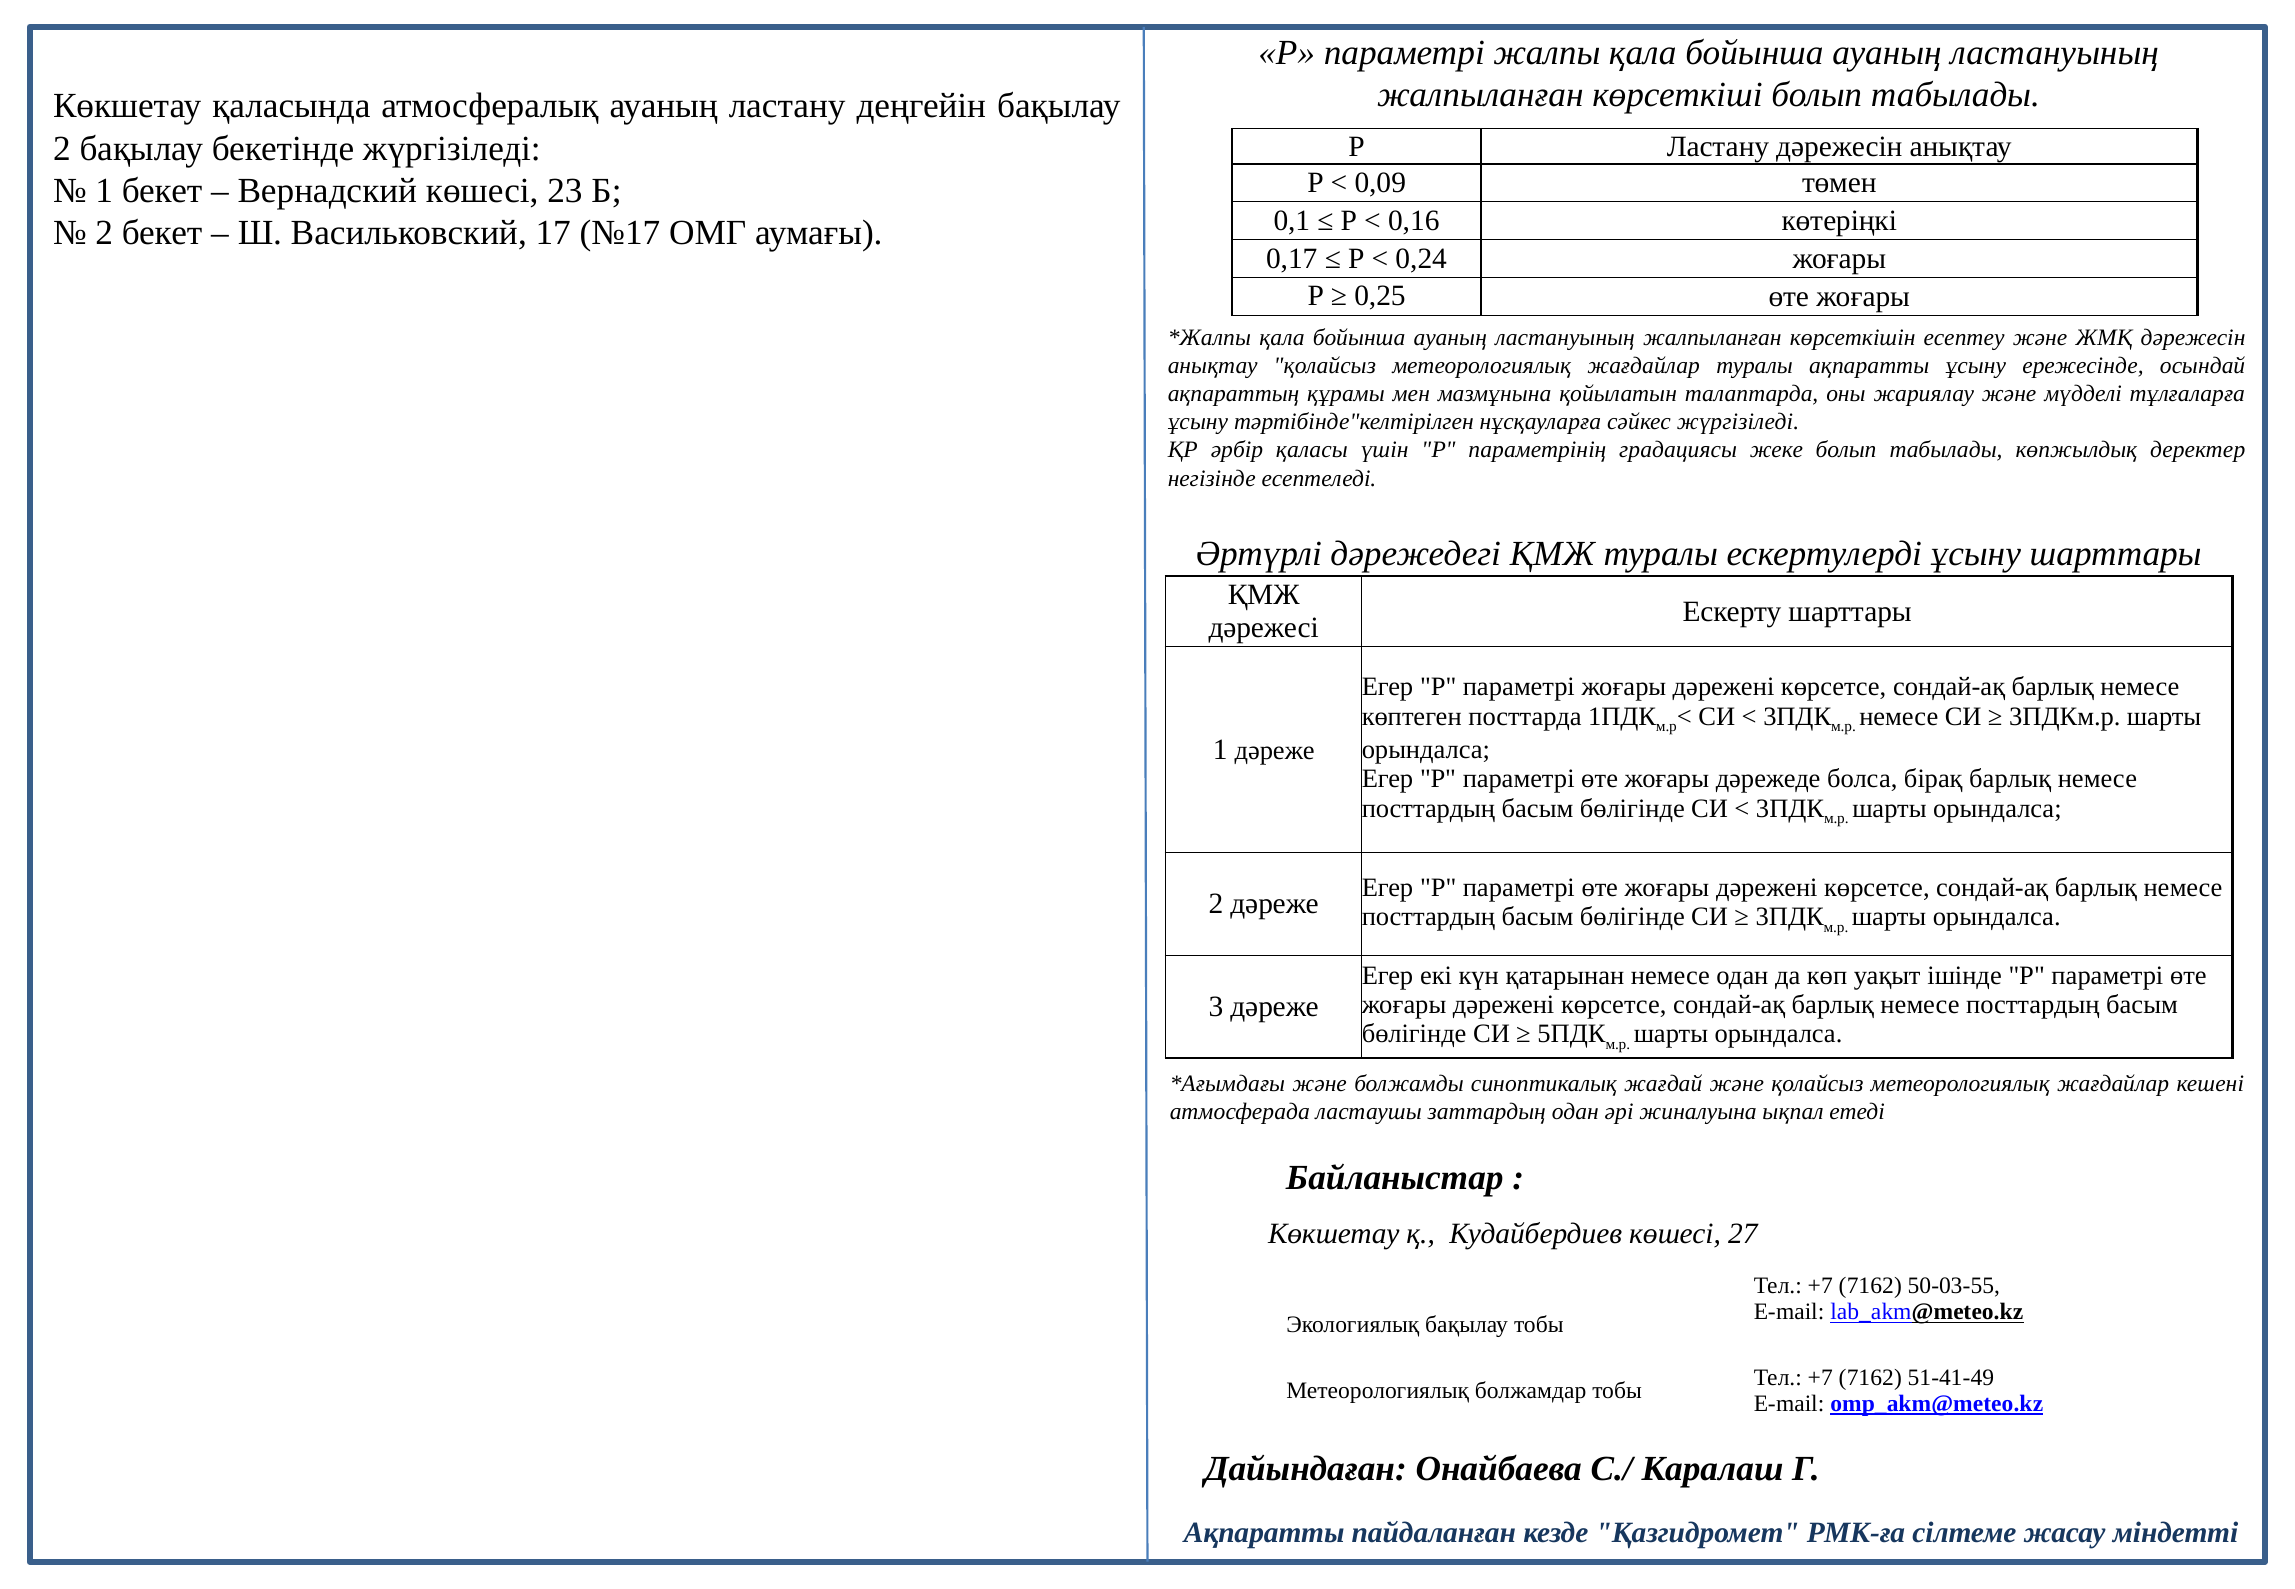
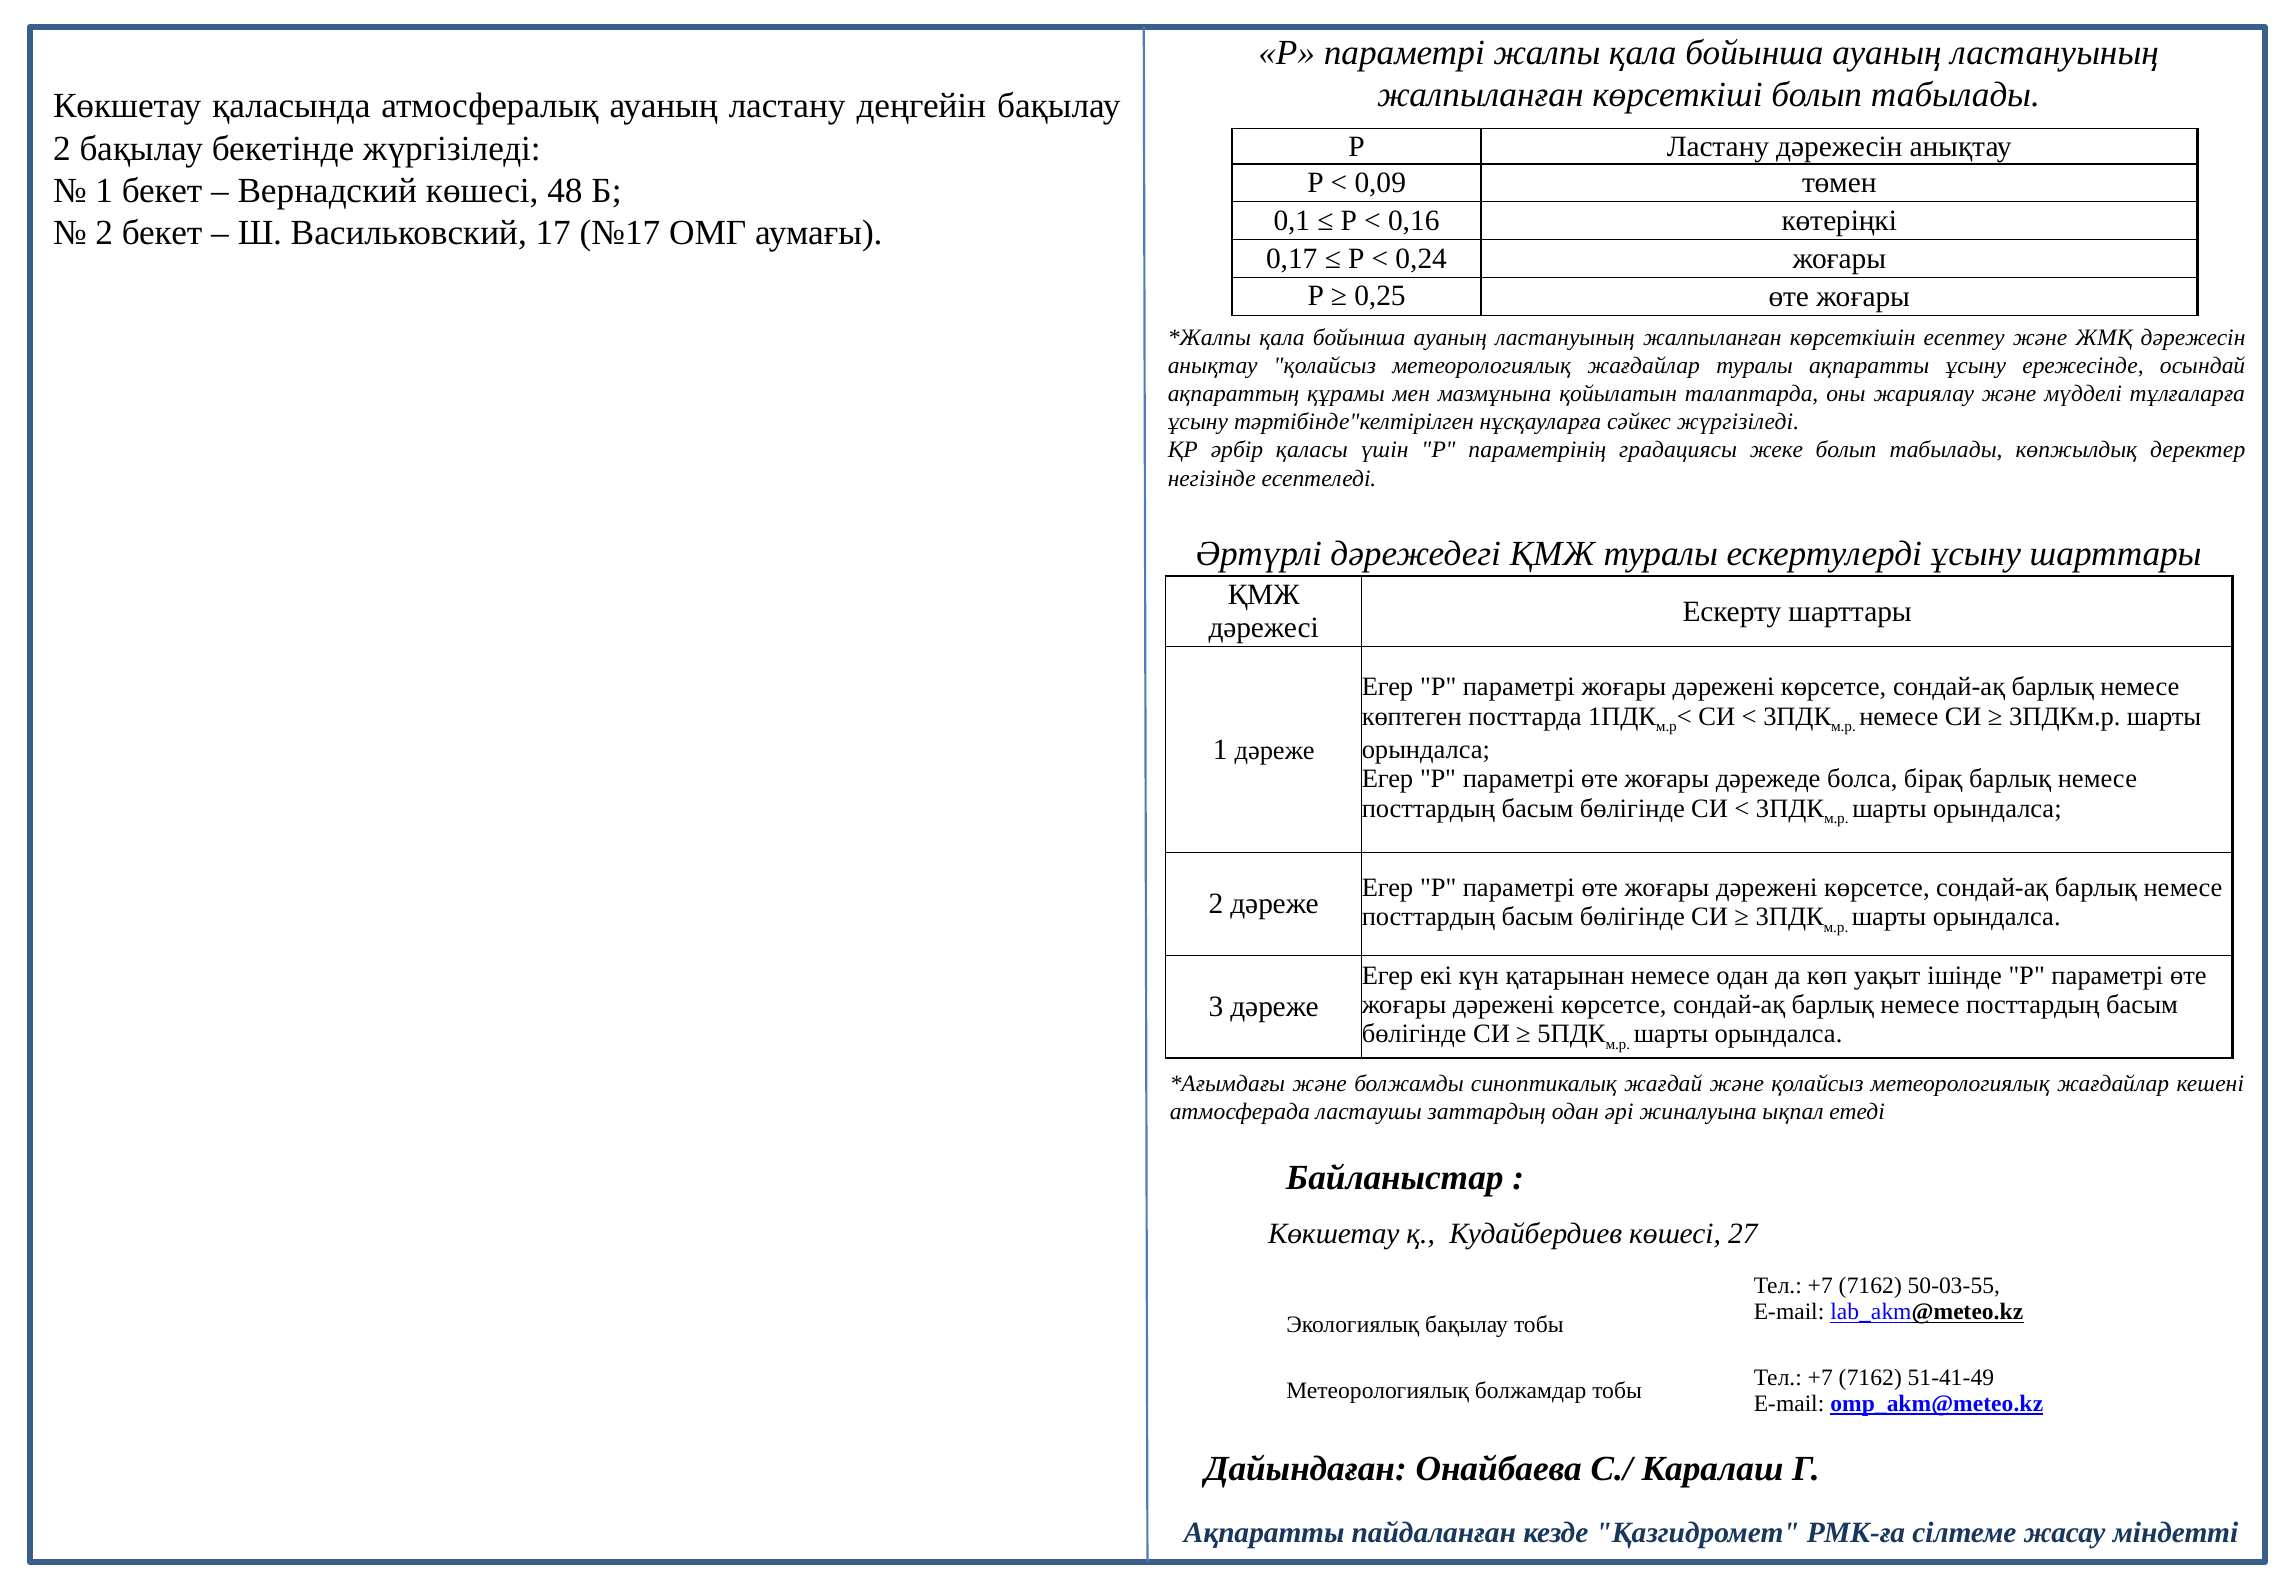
23: 23 -> 48 (565, 191)
